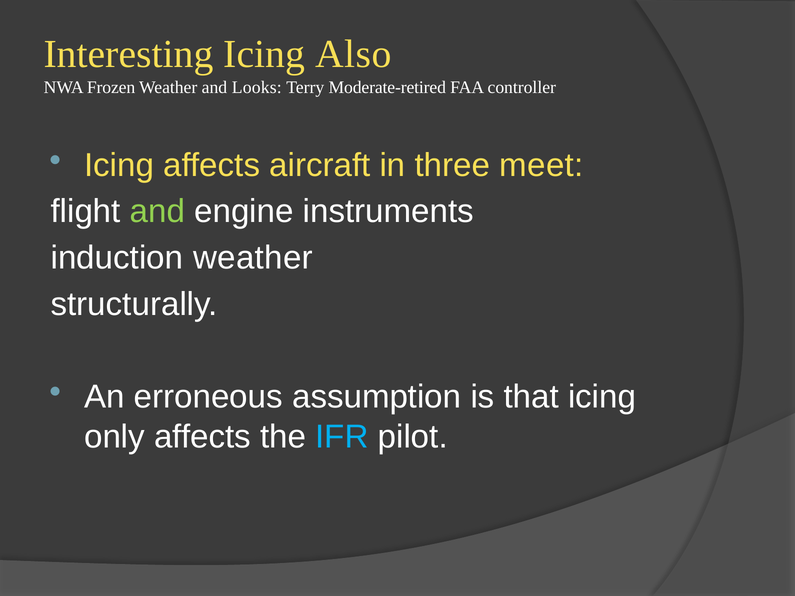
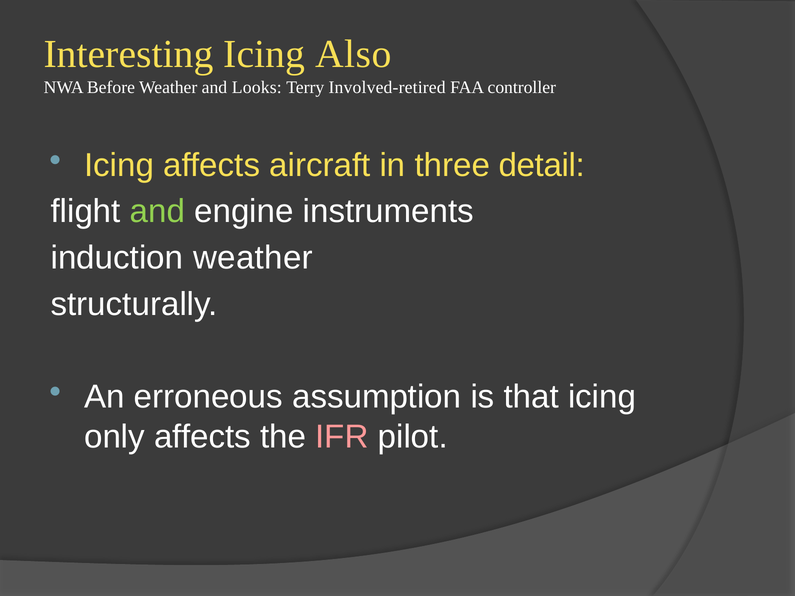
Frozen: Frozen -> Before (111, 87)
Moderate-retired: Moderate-retired -> Involved-retired (387, 87)
meet: meet -> detail (542, 165)
IFR colour: light blue -> pink (342, 437)
